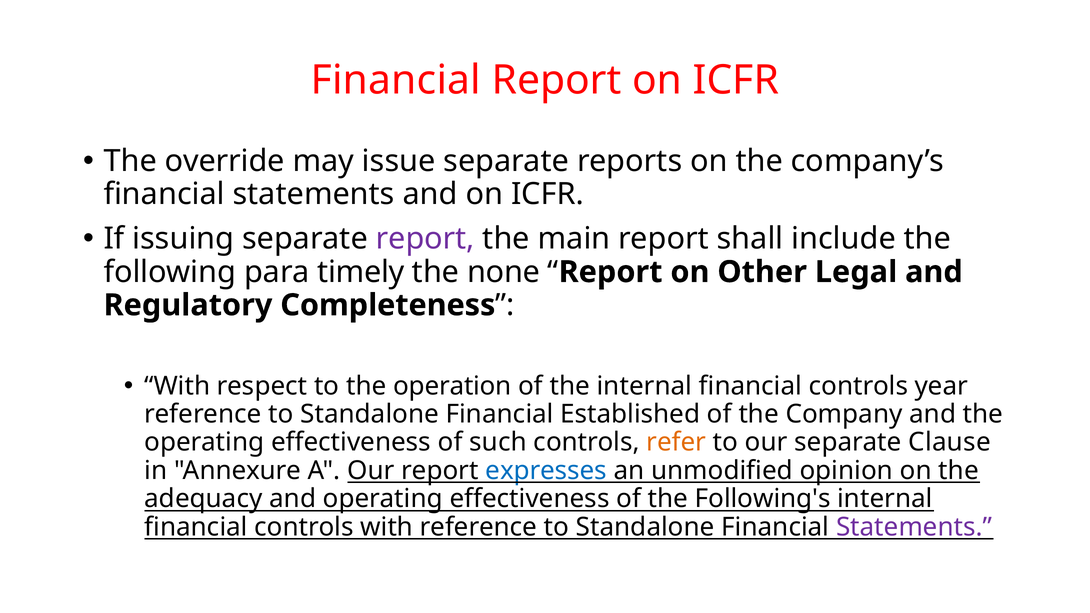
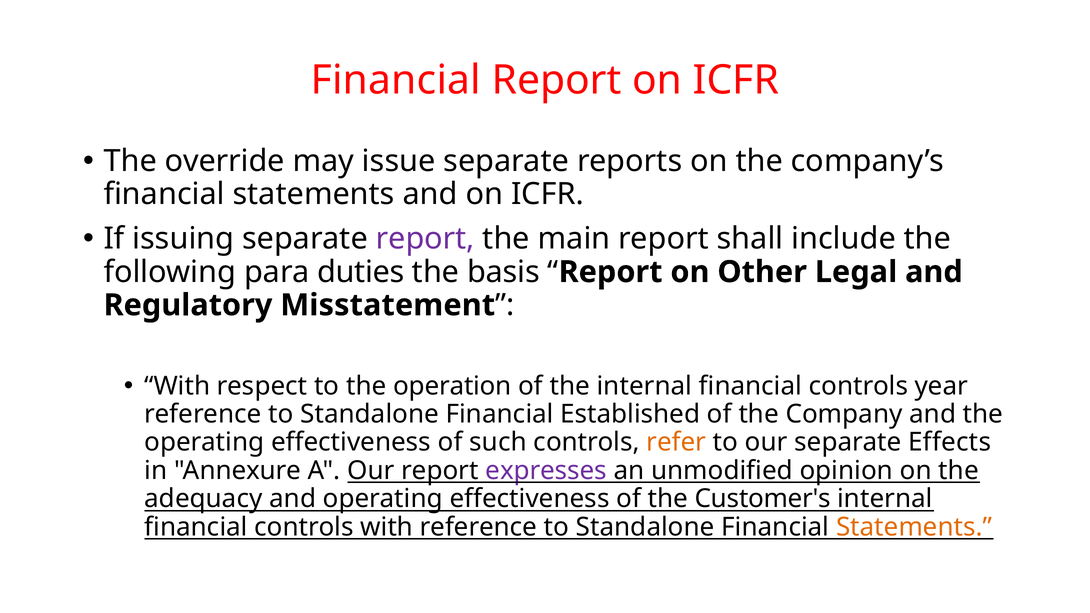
timely: timely -> duties (361, 272)
none: none -> basis (504, 272)
Completeness: Completeness -> Misstatement (388, 305)
Clause: Clause -> Effects (950, 442)
expresses colour: blue -> purple (546, 471)
Following's: Following's -> Customer's (763, 499)
Statements colour: purple -> orange (914, 527)
